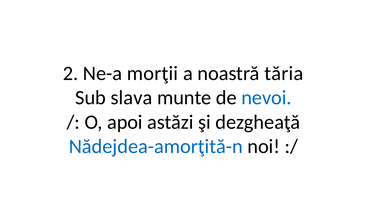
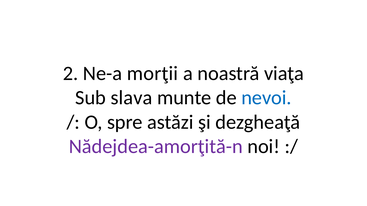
tăria: tăria -> viaţa (284, 73)
apoi: apoi -> spre (125, 122)
Nădejdea-amorţită-n colour: blue -> purple (156, 147)
